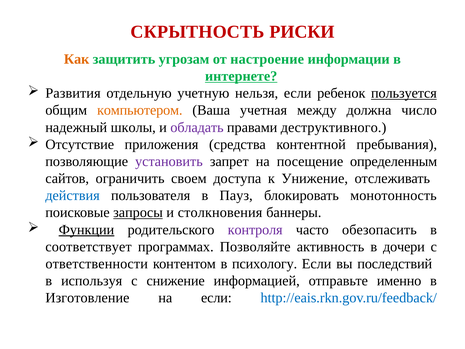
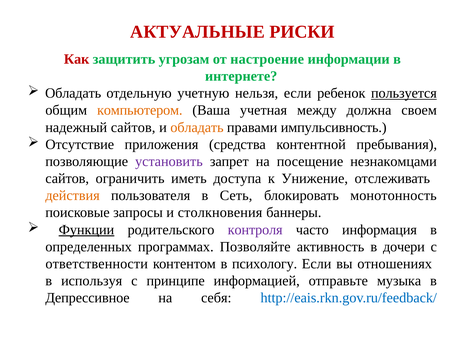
СКРЫТНОСТЬ: СКРЫТНОСТЬ -> АКТУАЛЬНЫЕ (198, 32)
Как colour: orange -> red (77, 59)
интернете underline: present -> none (241, 76)
Развития: Развития -> Обладать (73, 93)
число: число -> своем (419, 110)
надежный школы: школы -> сайтов (133, 127)
обладать colour: purple -> orange (197, 127)
деструктивного: деструктивного -> импульсивность (334, 127)
определенным: определенным -> незнакомцами (394, 161)
своем: своем -> иметь (189, 178)
действия colour: blue -> orange (73, 195)
Пауз: Пауз -> Сеть (236, 195)
запросы underline: present -> none (138, 212)
обезопасить: обезопасить -> информация (379, 230)
соответствует: соответствует -> определенных (89, 247)
последствий: последствий -> отношениях (395, 264)
снижение: снижение -> принципе (176, 281)
именно: именно -> музыка (399, 281)
Изготовление: Изготовление -> Депрессивное (87, 298)
на если: если -> себя (216, 298)
